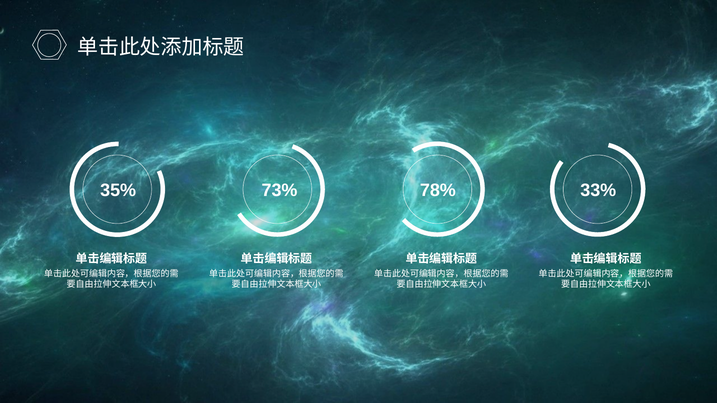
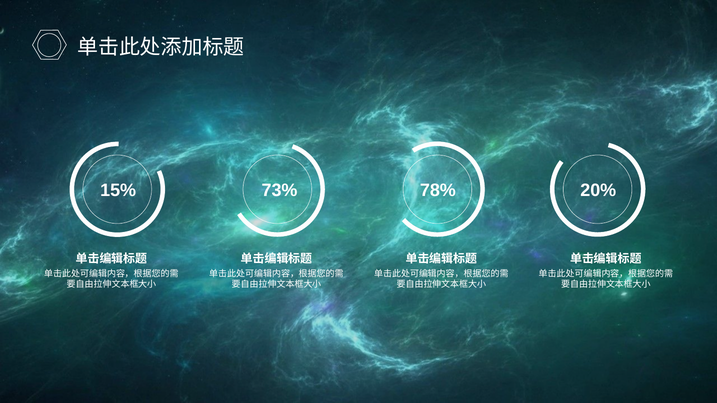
35%: 35% -> 15% (118, 190)
33%: 33% -> 20% (598, 190)
